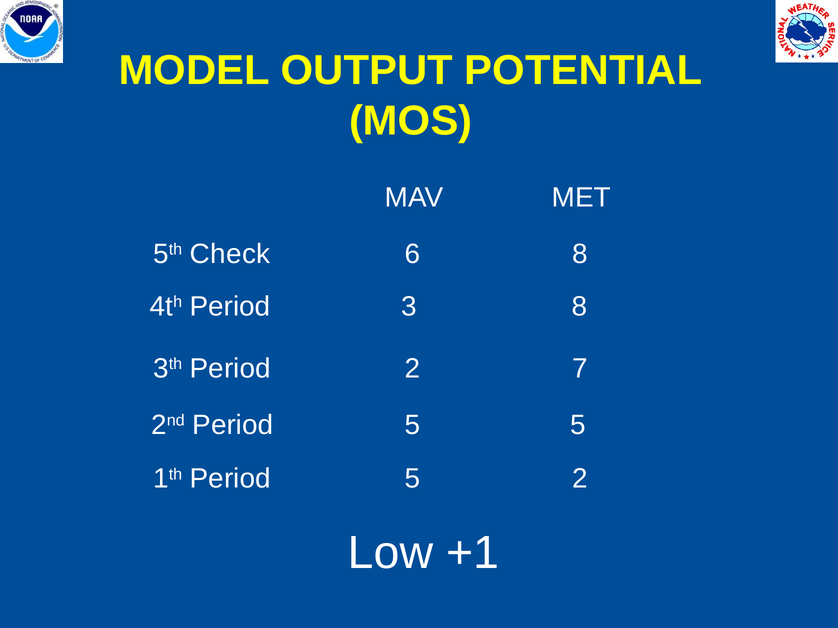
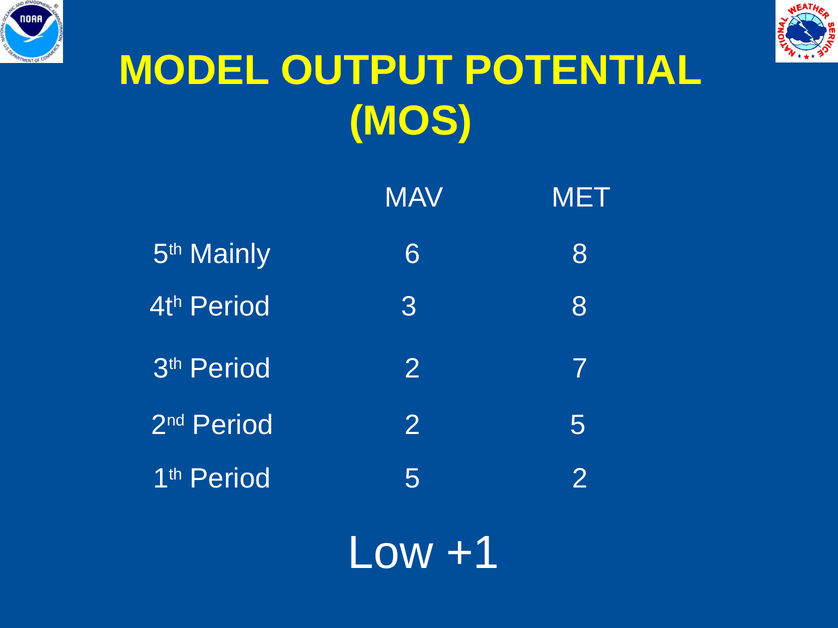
Check: Check -> Mainly (230, 254)
2nd Period 5: 5 -> 2 (413, 425)
